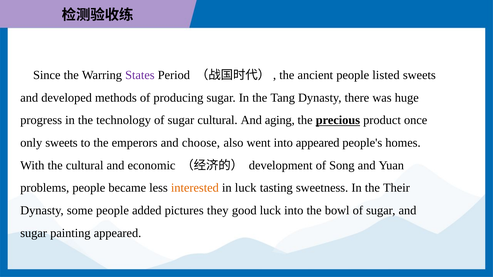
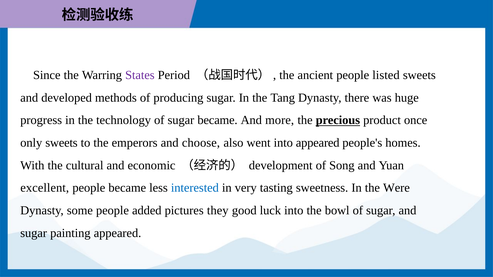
sugar cultural: cultural -> became (218, 120)
aging: aging -> more (280, 120)
problems: problems -> excellent (45, 188)
interested colour: orange -> blue (195, 188)
in luck: luck -> very (246, 188)
Their: Their -> Were (396, 188)
